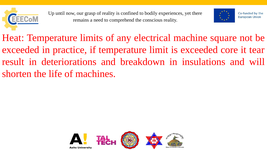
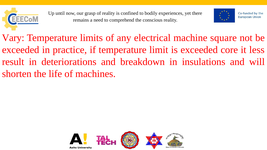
Heat: Heat -> Vary (13, 38)
tear: tear -> less (257, 50)
